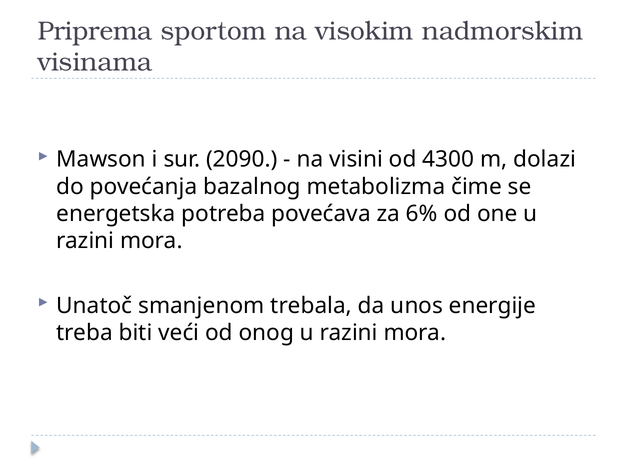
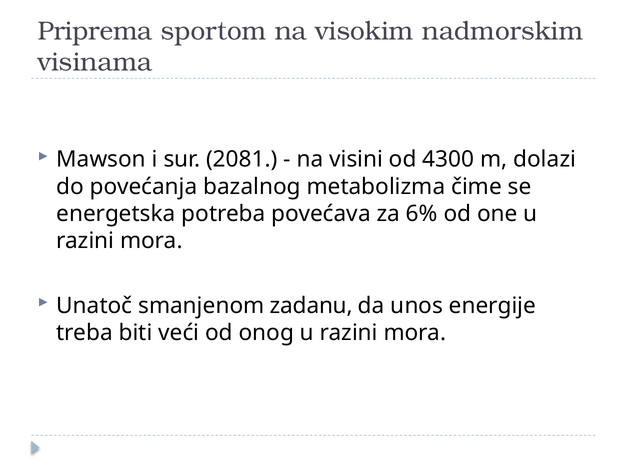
2090: 2090 -> 2081 (242, 160)
trebala: trebala -> zadanu (311, 306)
